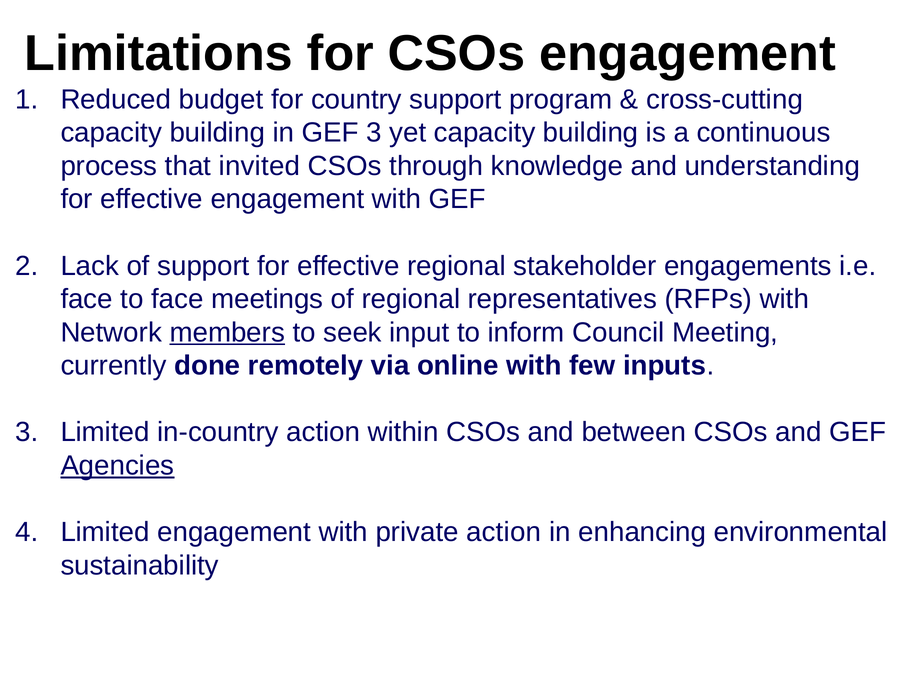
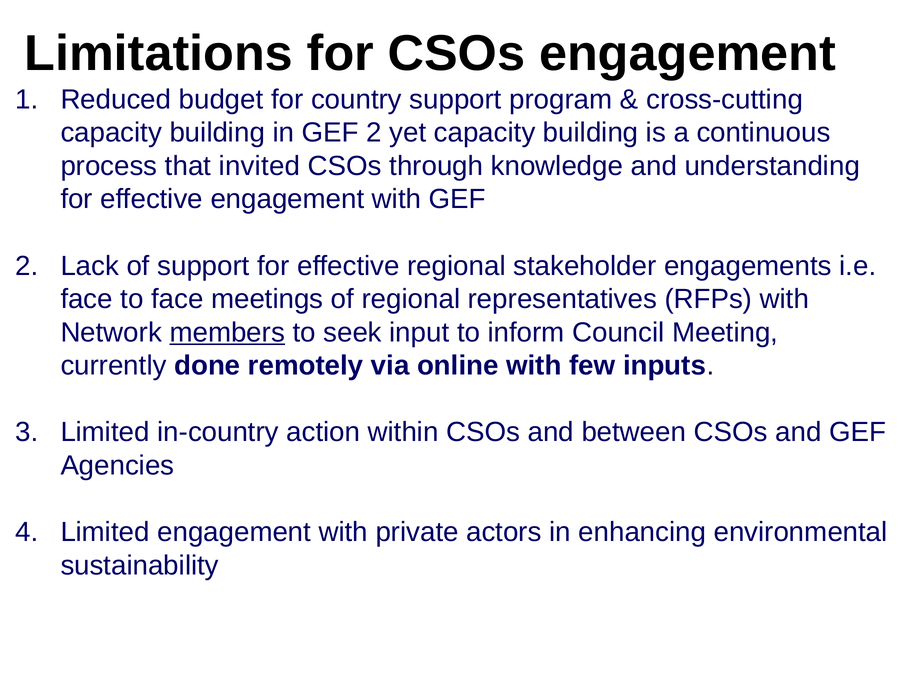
in GEF 3: 3 -> 2 (374, 133)
Agencies underline: present -> none (117, 466)
private action: action -> actors (504, 532)
